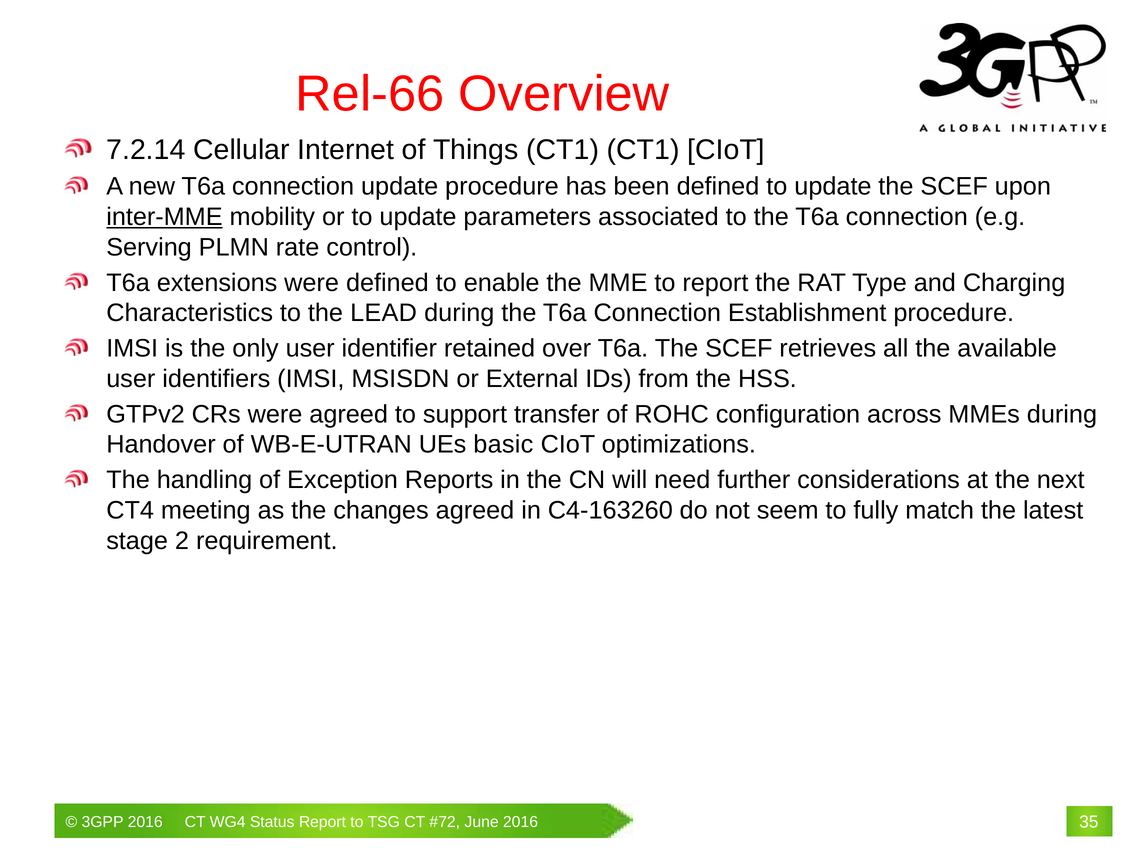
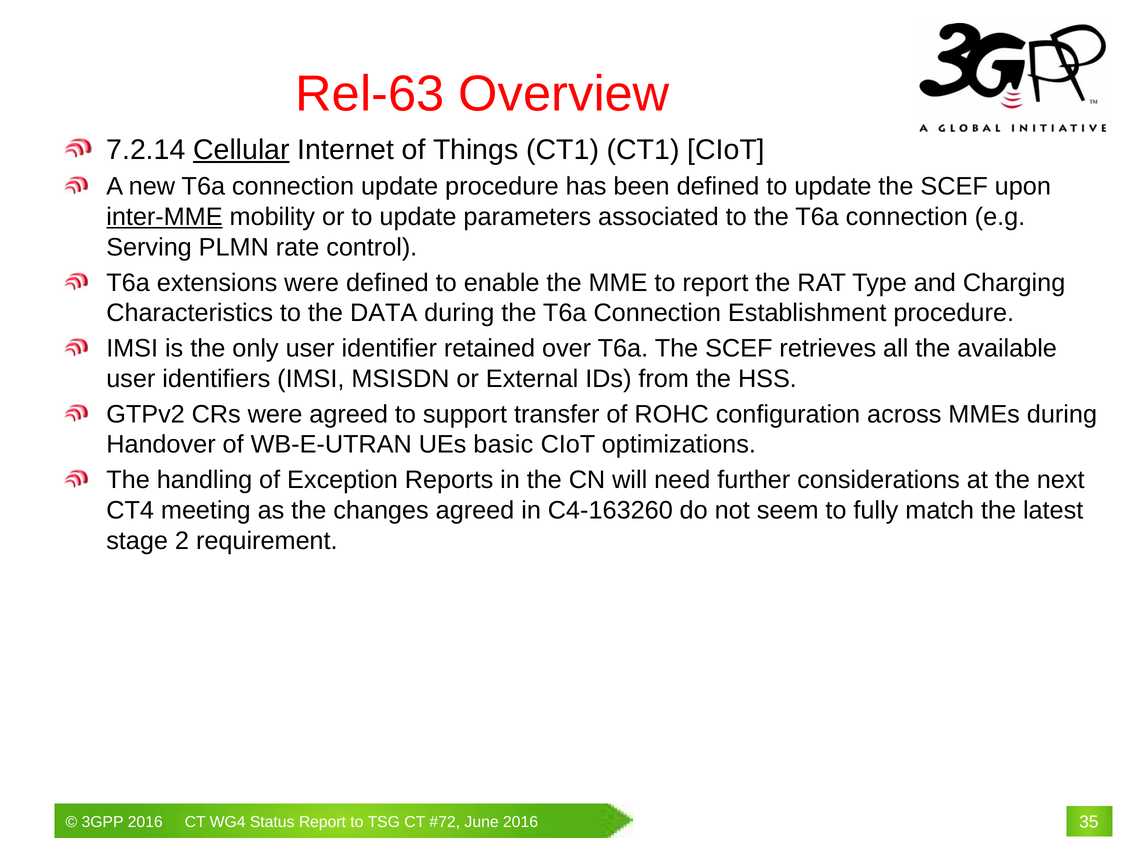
Rel-66: Rel-66 -> Rel-63 (370, 94)
Cellular underline: none -> present (241, 150)
LEAD: LEAD -> DATA (384, 313)
